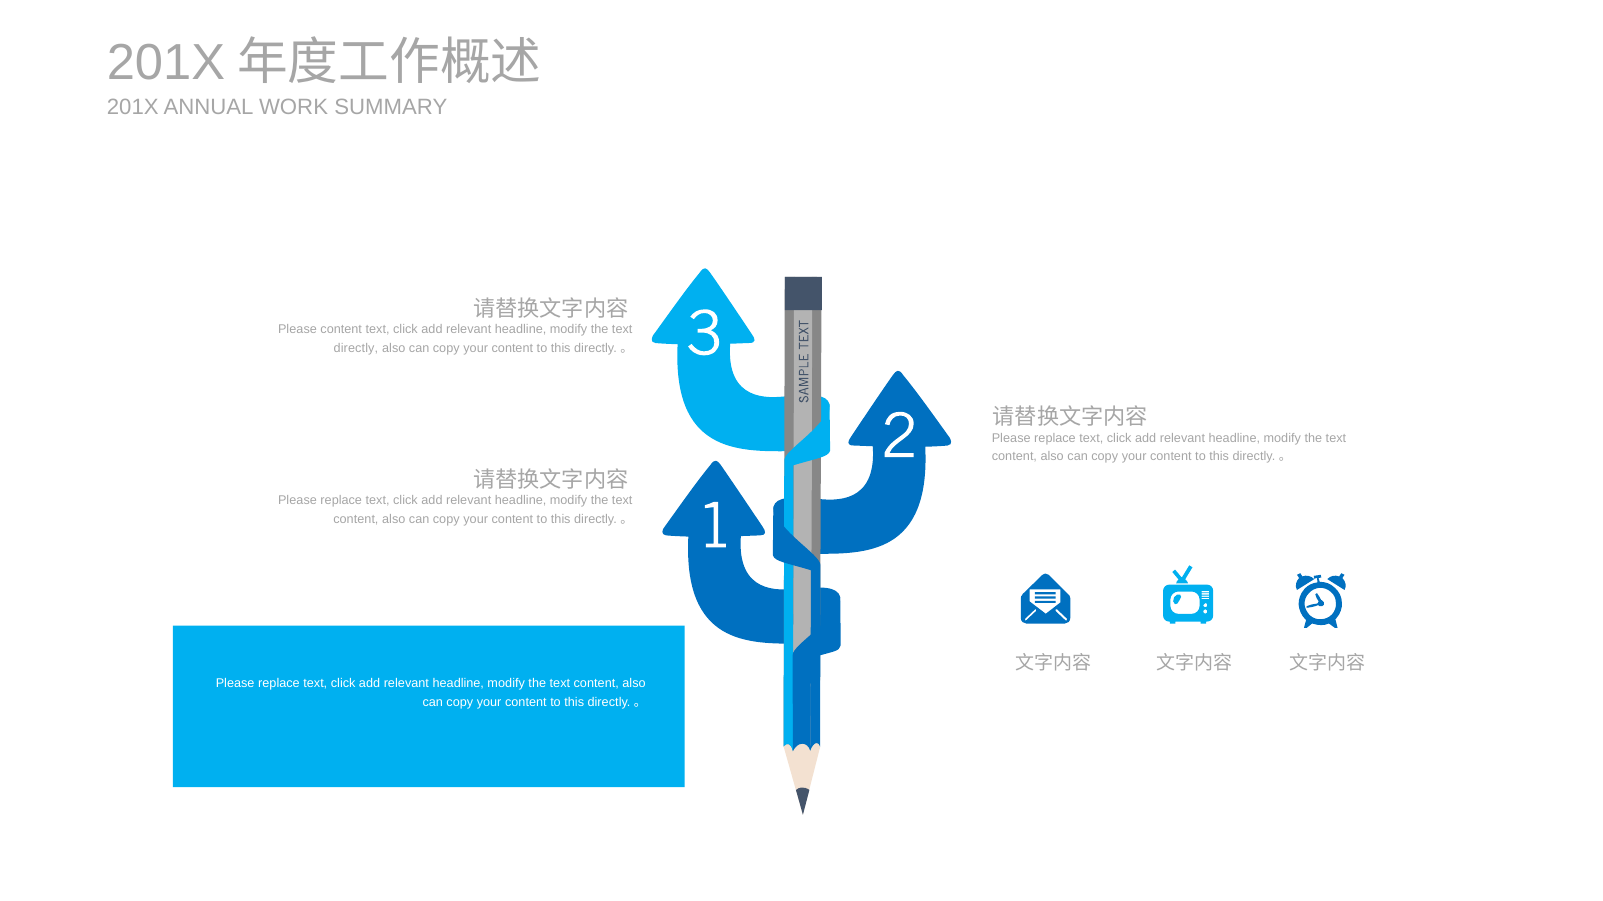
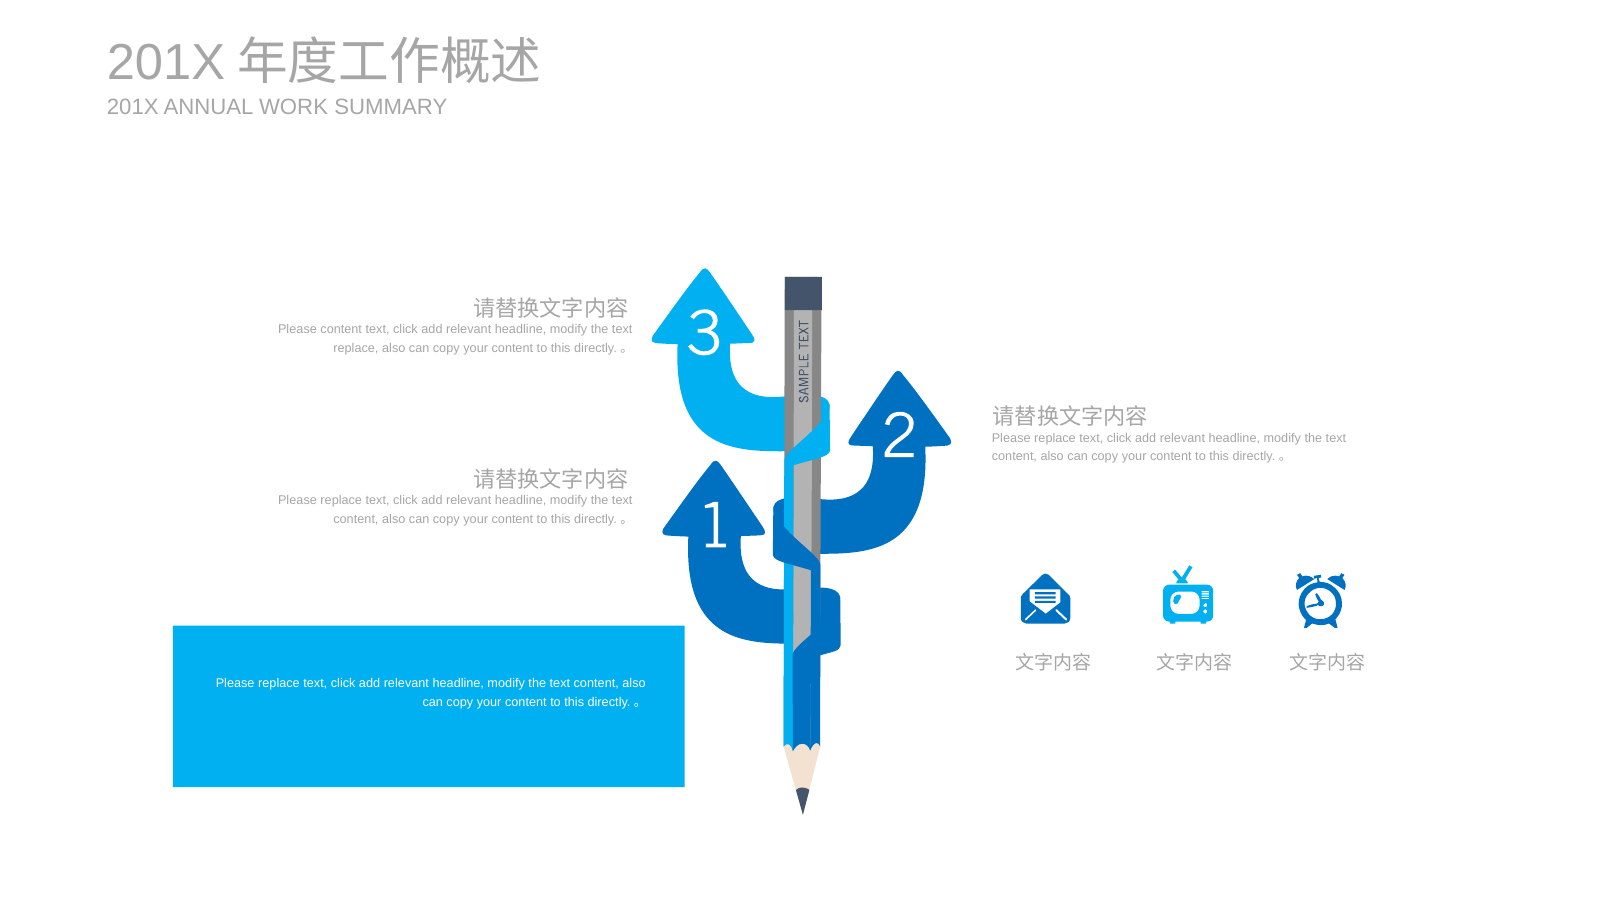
directly: directly -> replace (356, 348)
